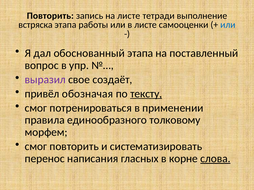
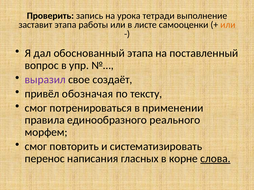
Повторить: Повторить -> Проверить (50, 16)
на листе: листе -> урока (129, 16)
встряска: встряска -> заставит (35, 25)
или colour: blue -> orange (228, 25)
тексту underline: present -> none (146, 94)
толковому: толковому -> реального (175, 120)
